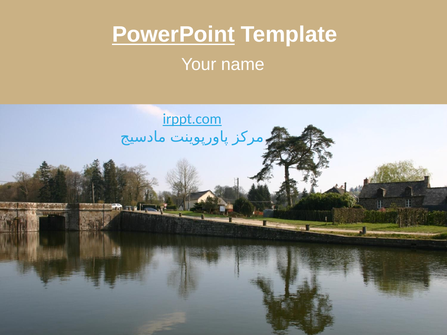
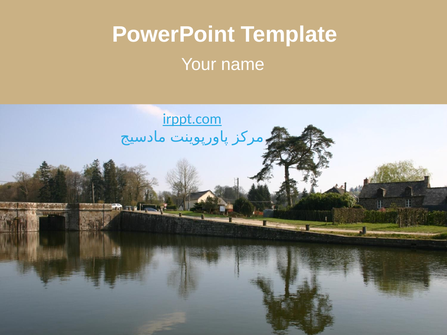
PowerPoint underline: present -> none (173, 35)
